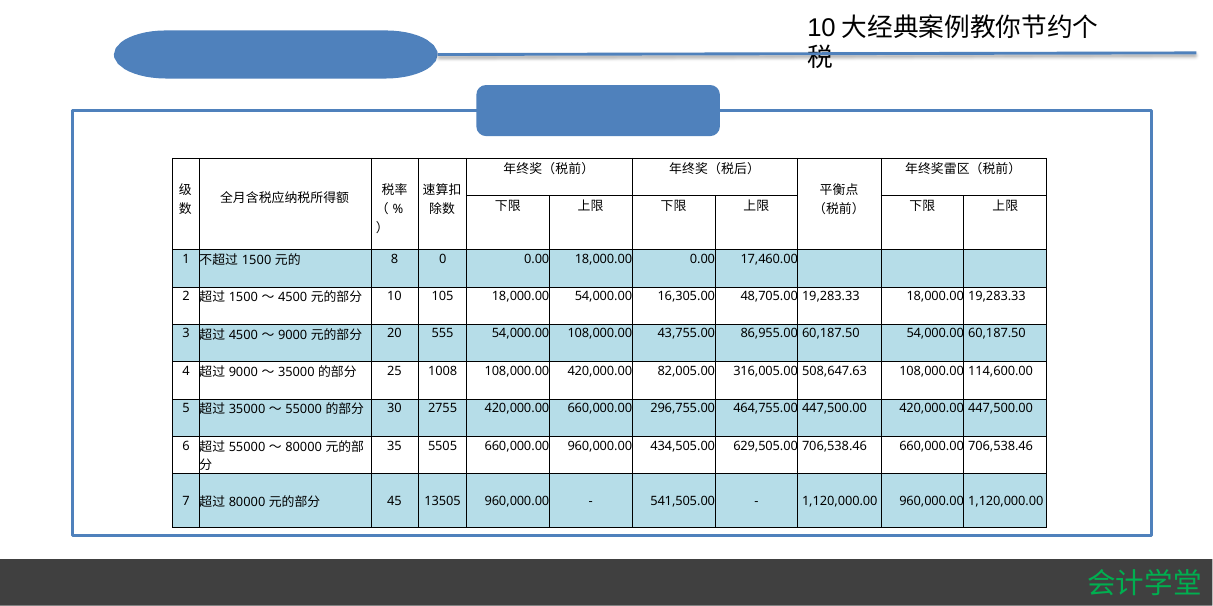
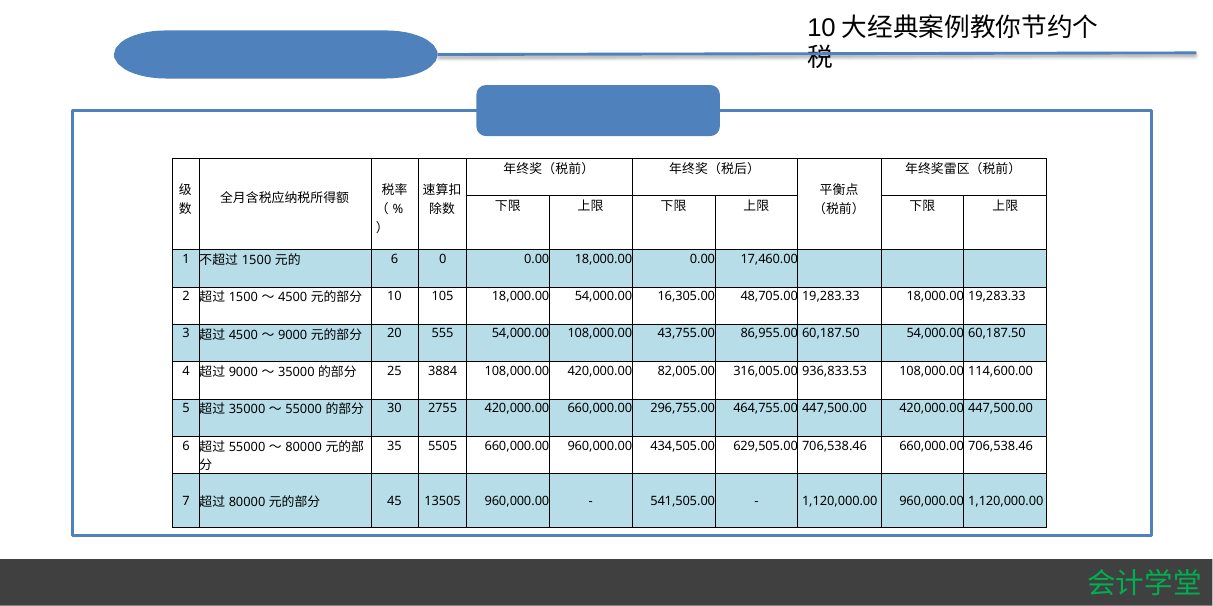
8: 8 -> 6 (395, 259)
1008: 1008 -> 3884 (443, 371)
508,647.63: 508,647.63 -> 936,833.53 (835, 371)
